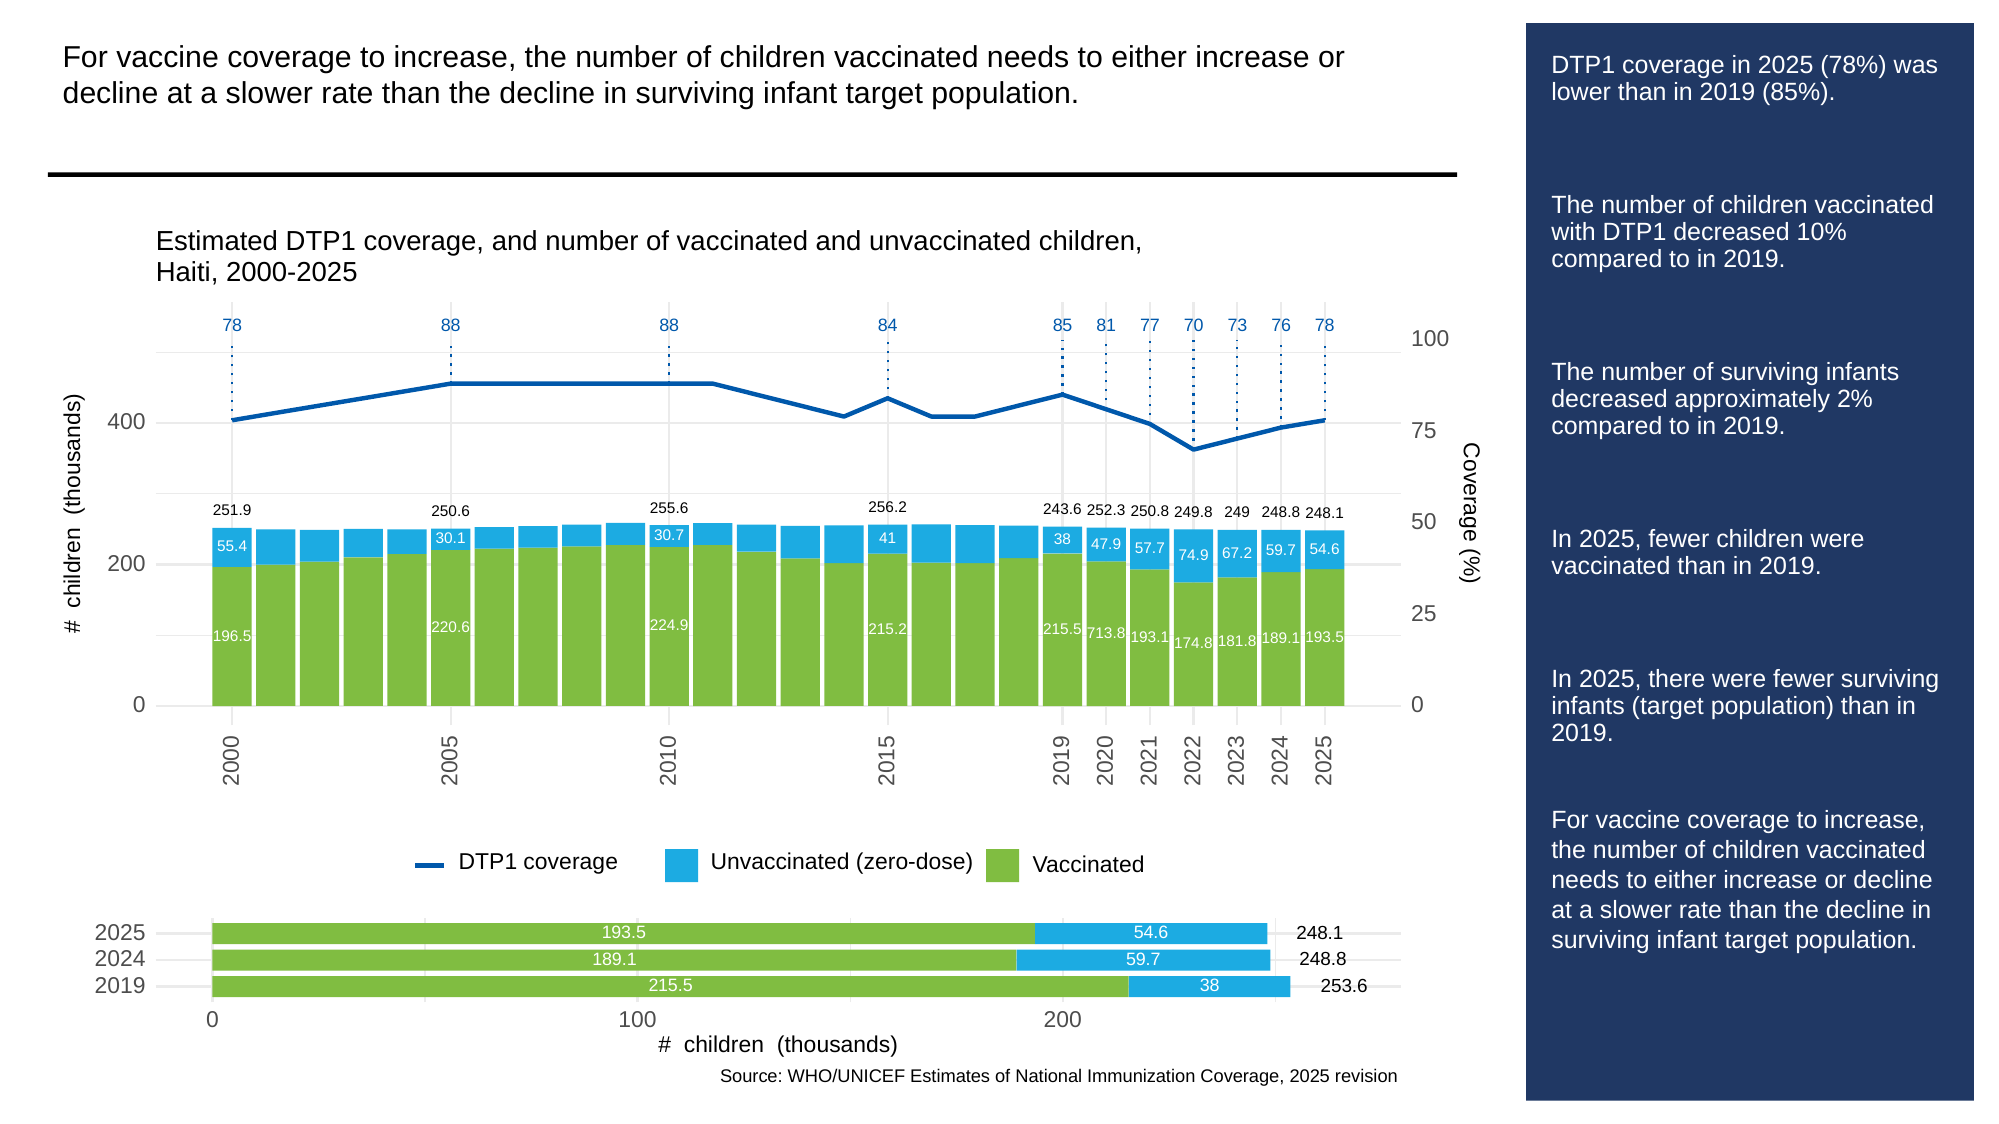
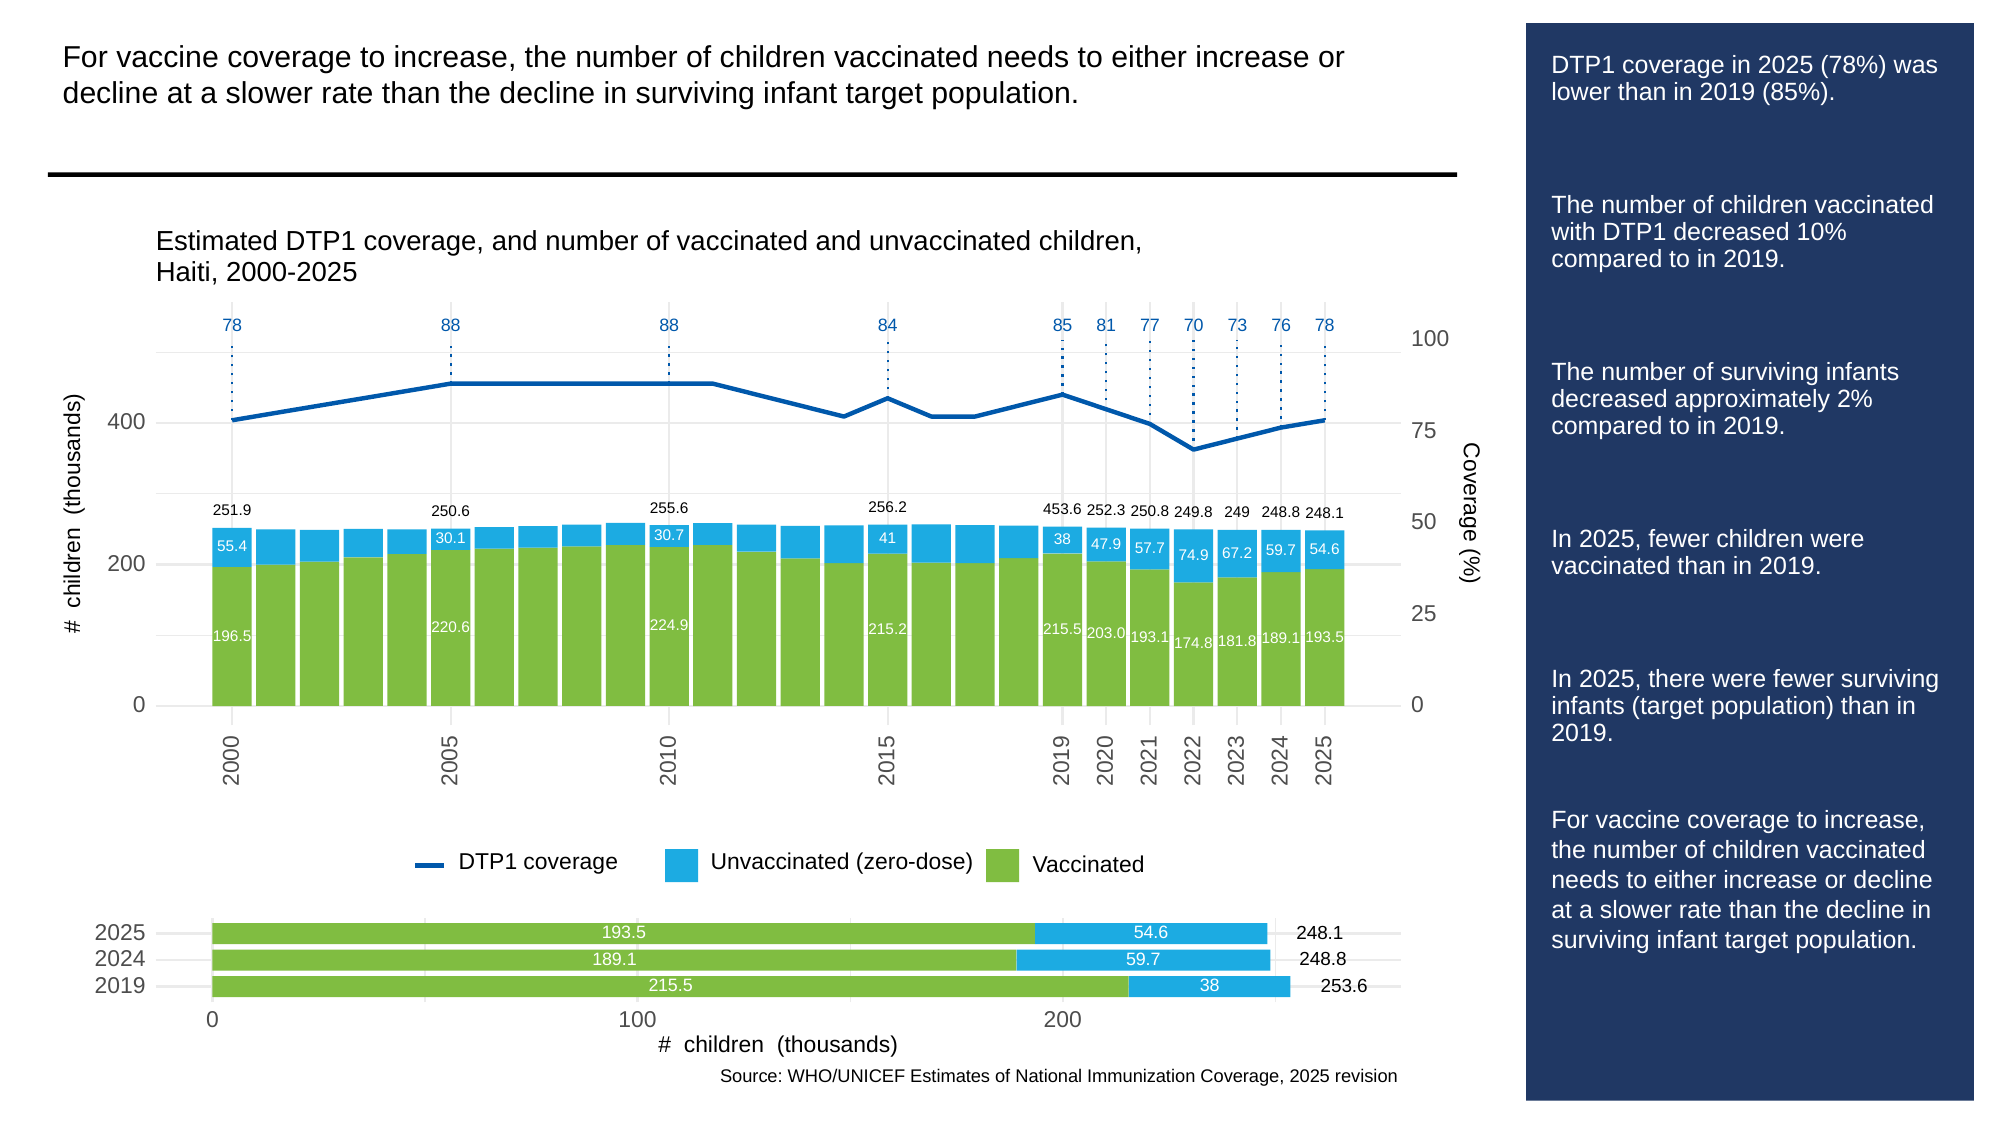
243.6: 243.6 -> 453.6 (1062, 510)
713.8: 713.8 -> 203.0 (1106, 633)
